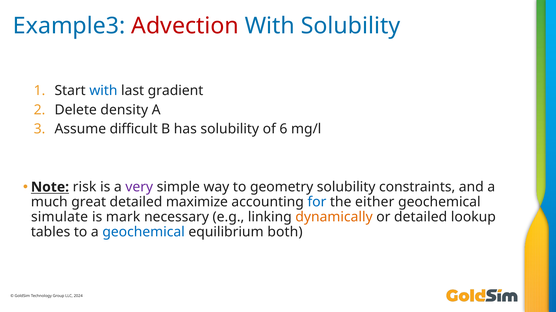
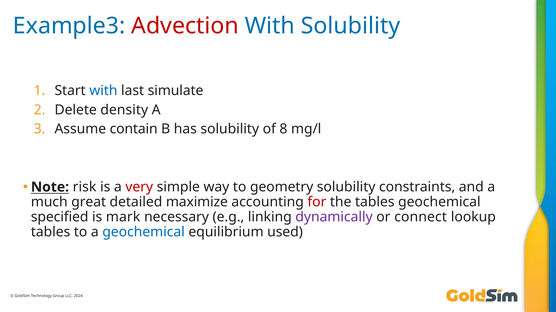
gradient: gradient -> simulate (176, 91)
difficult: difficult -> contain (134, 129)
6: 6 -> 8 (283, 129)
very colour: purple -> red (139, 187)
for colour: blue -> red (317, 202)
the either: either -> tables (375, 202)
simulate: simulate -> specified (60, 217)
dynamically colour: orange -> purple (334, 217)
or detailed: detailed -> connect (421, 217)
both: both -> used (285, 232)
